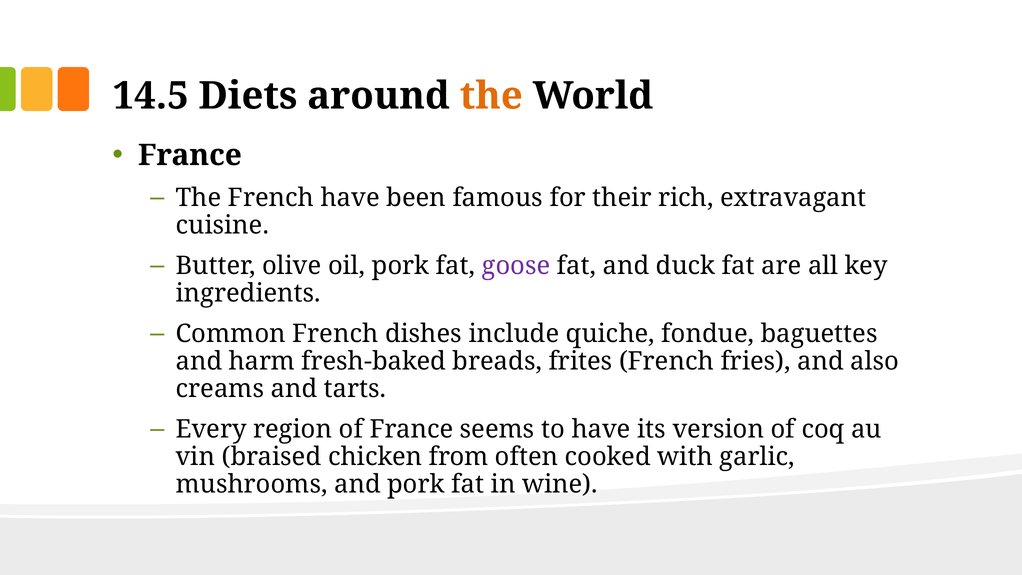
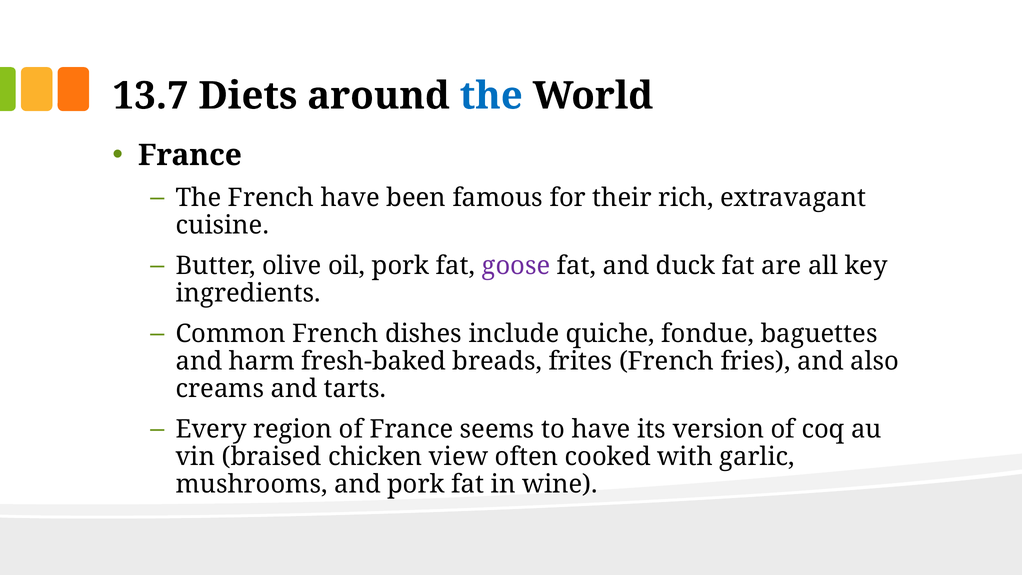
14.5: 14.5 -> 13.7 (151, 96)
the colour: orange -> blue (491, 96)
from: from -> view (458, 457)
